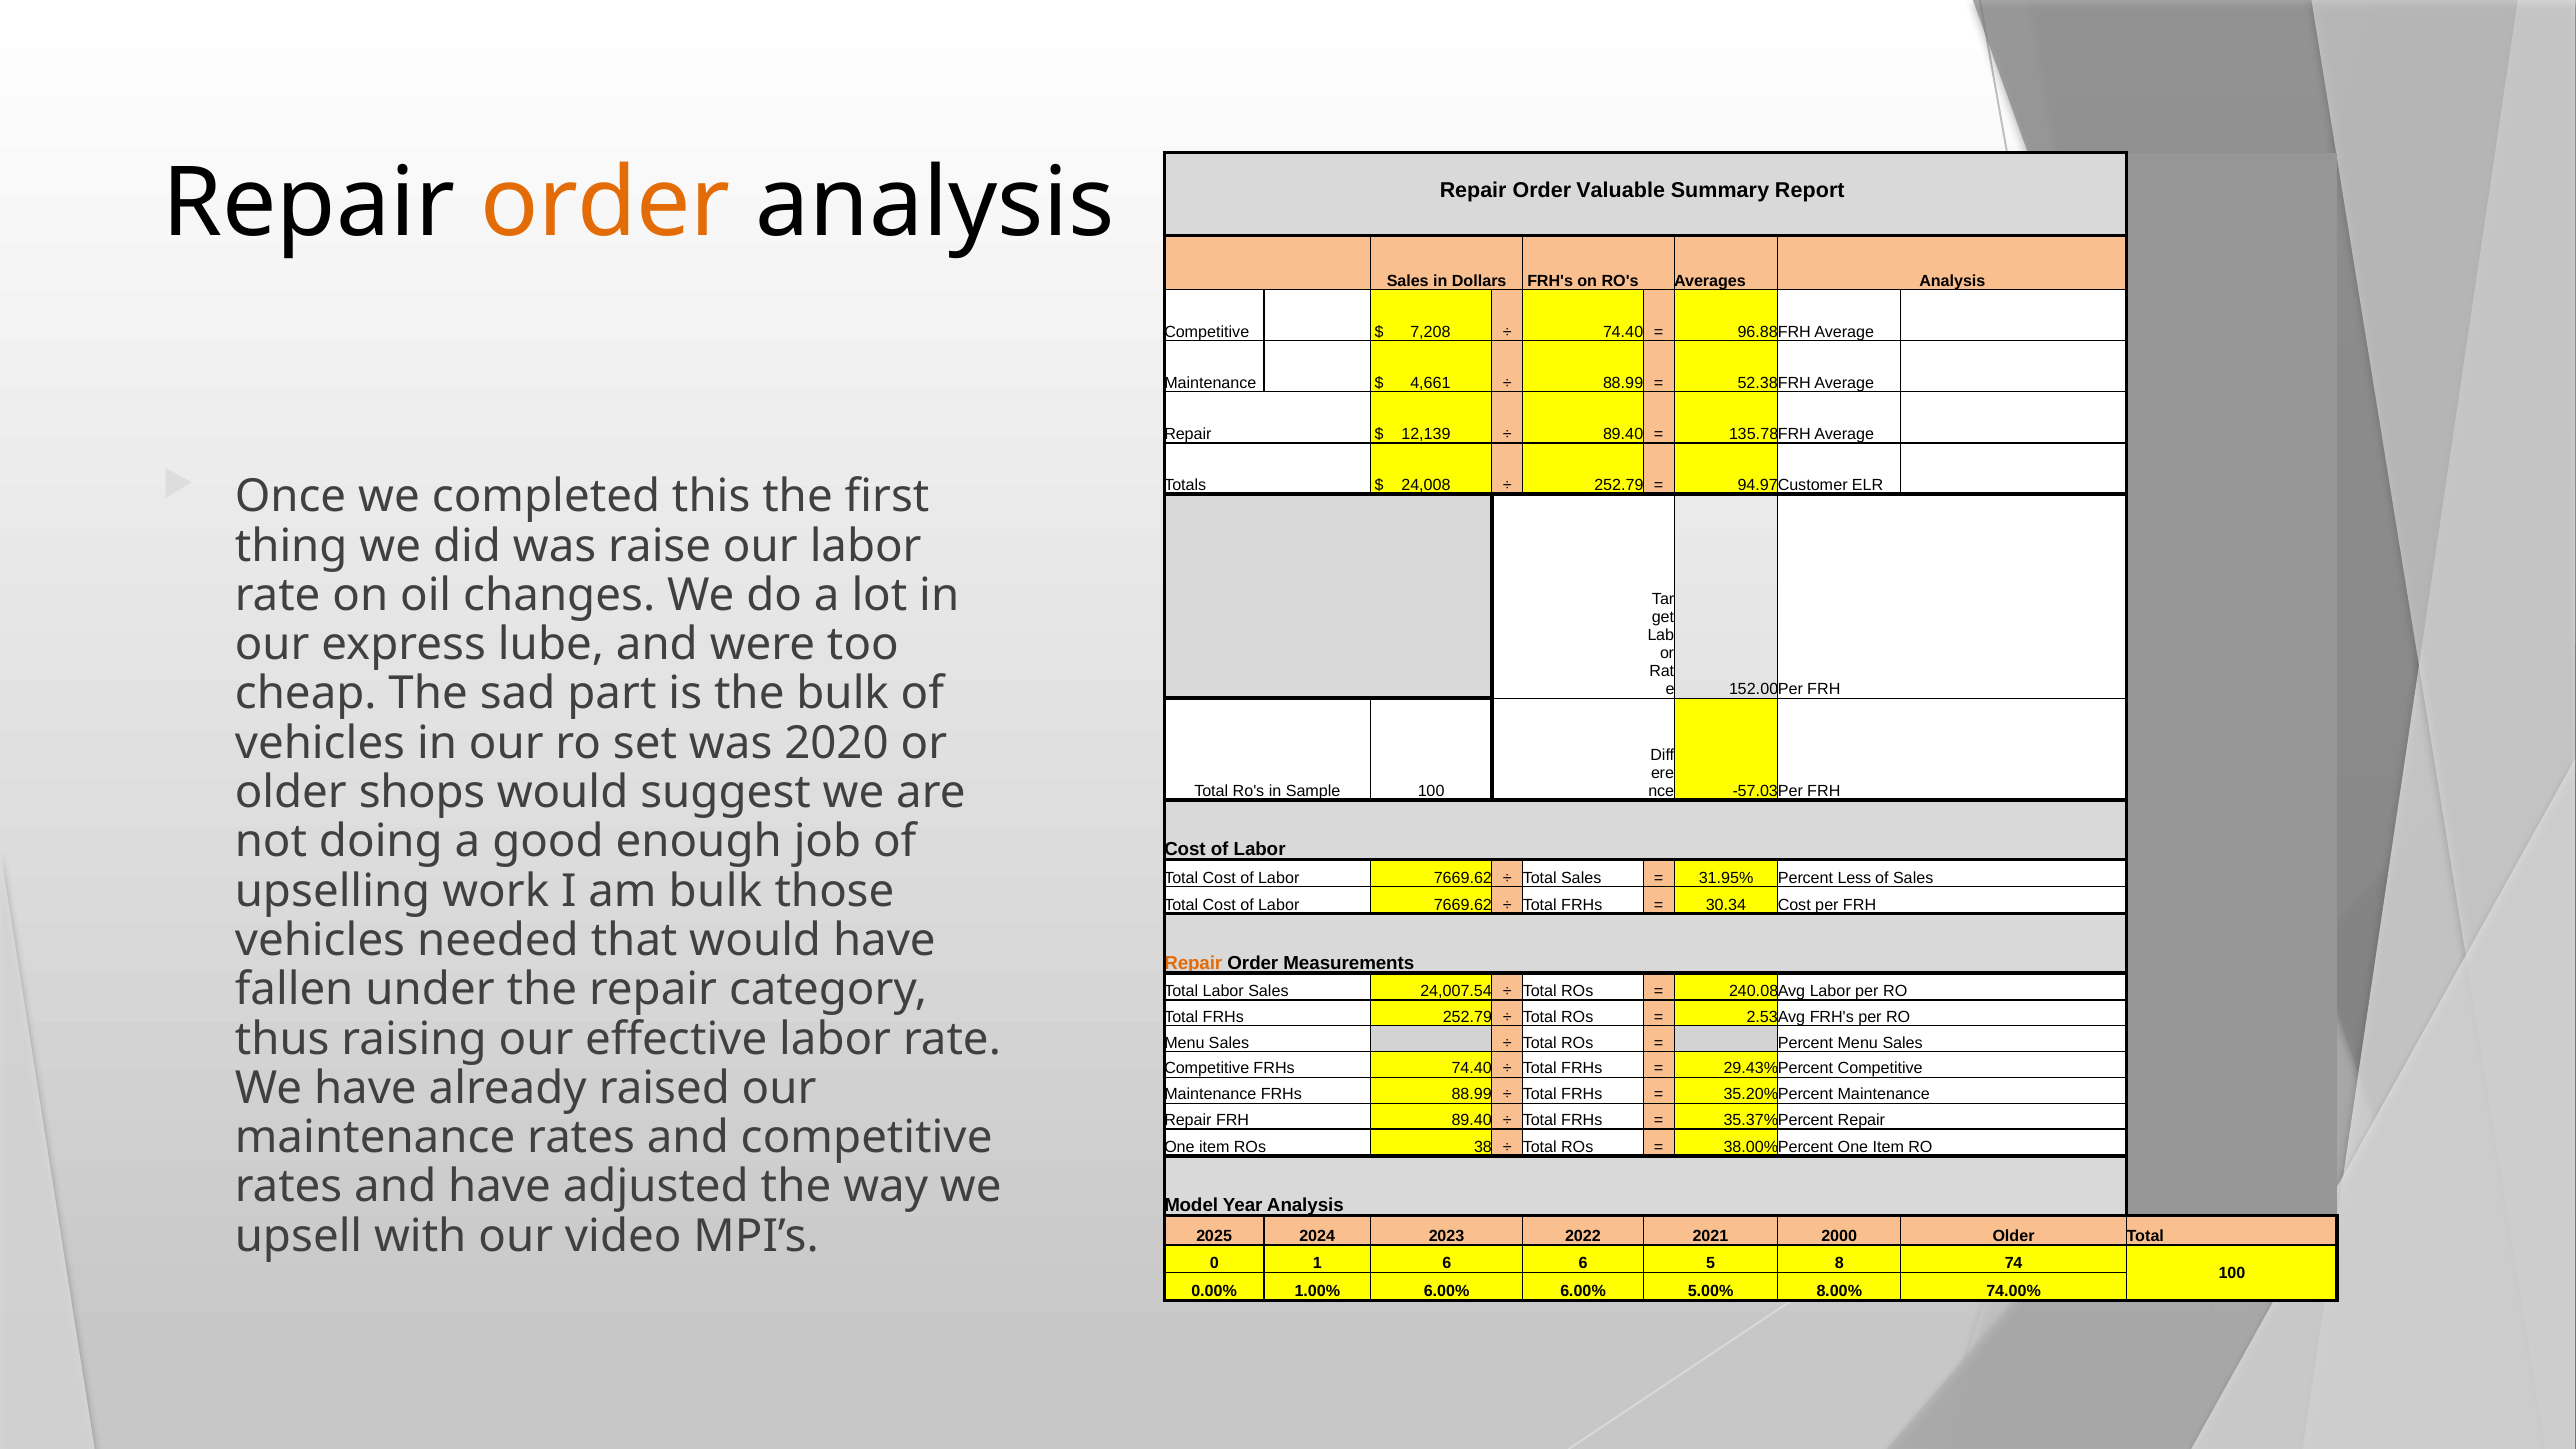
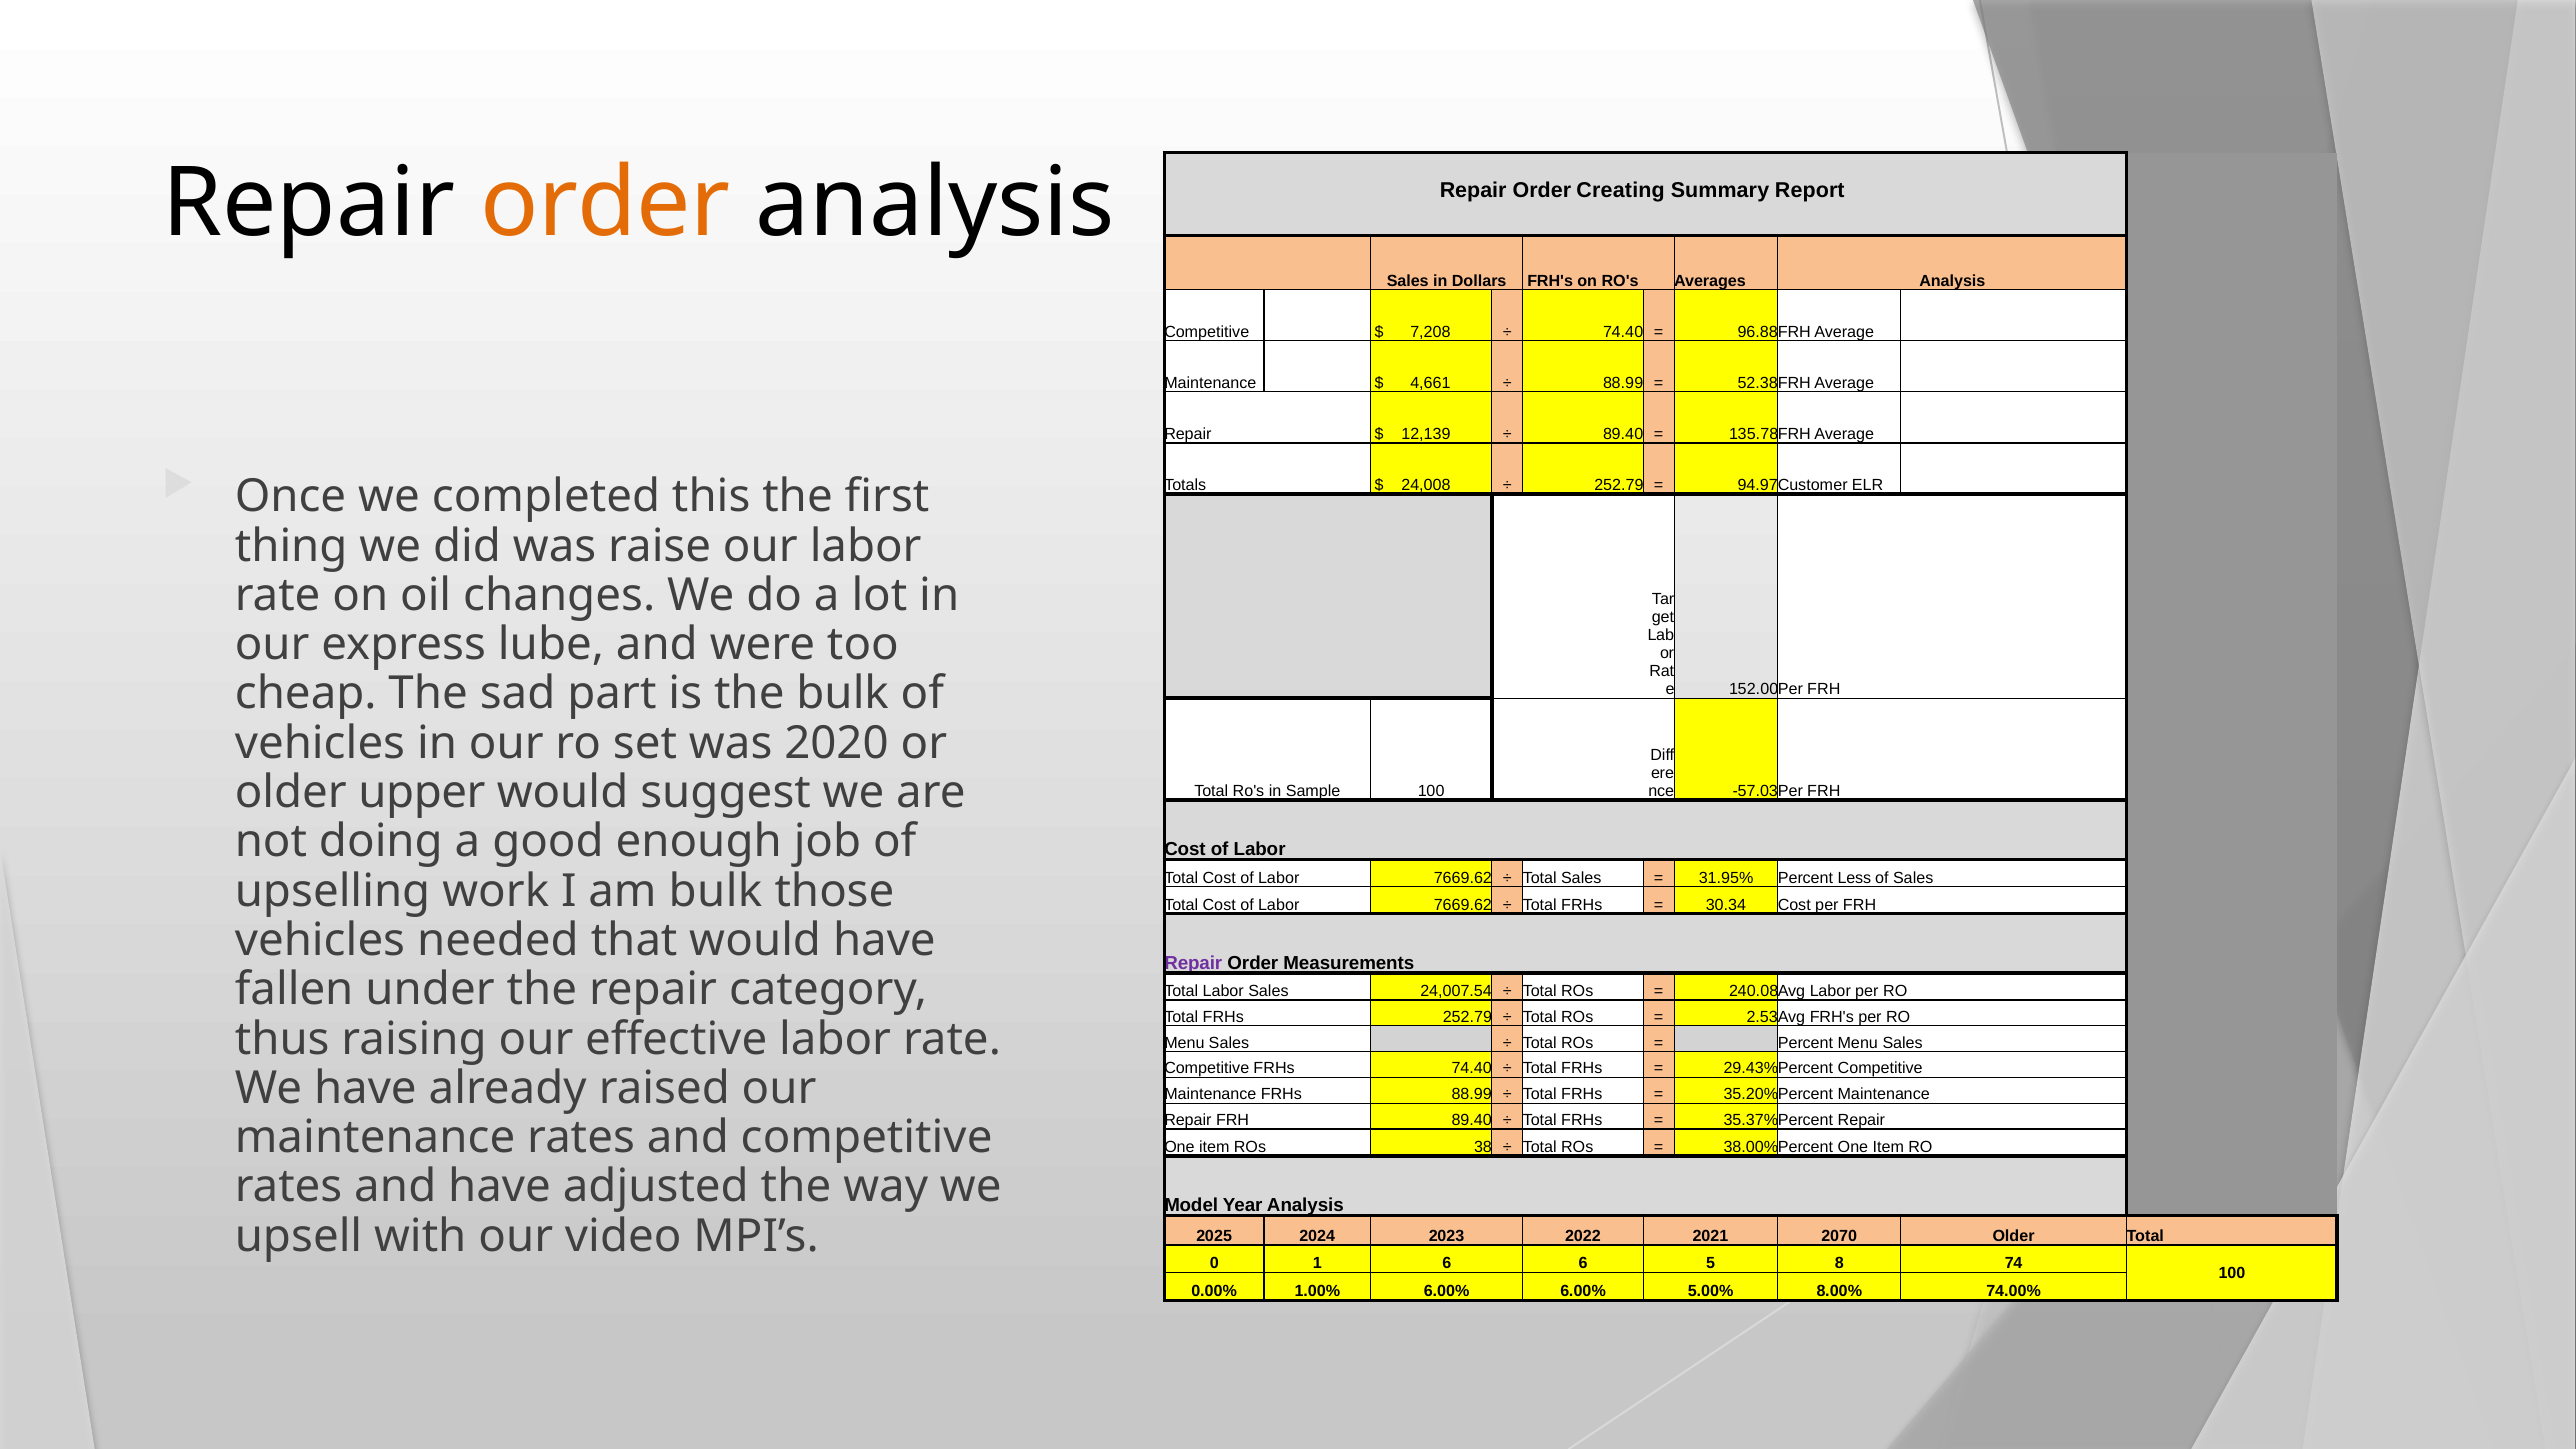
Valuable: Valuable -> Creating (1621, 190)
shops: shops -> upper (422, 792)
Repair colour: orange -> purple (1193, 963)
2000: 2000 -> 2070 (1839, 1236)
